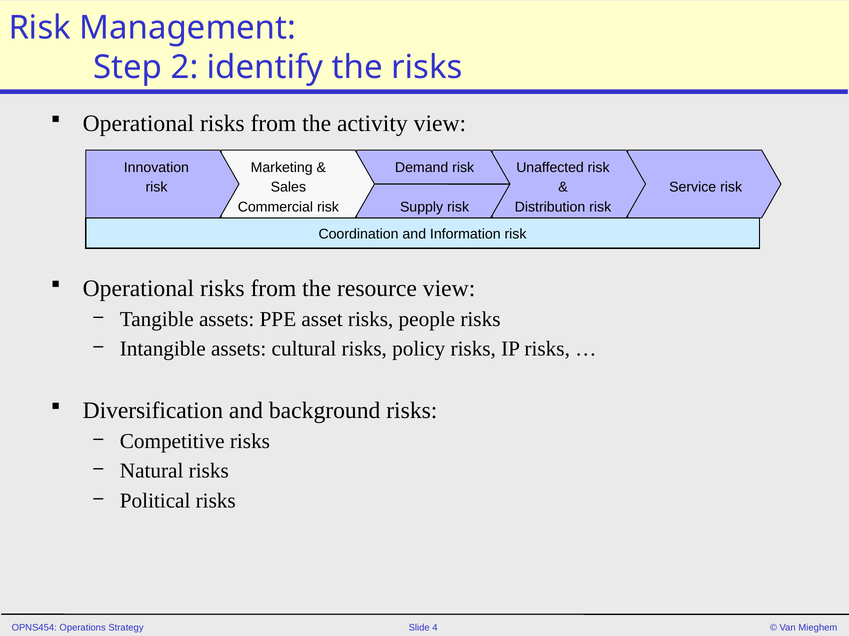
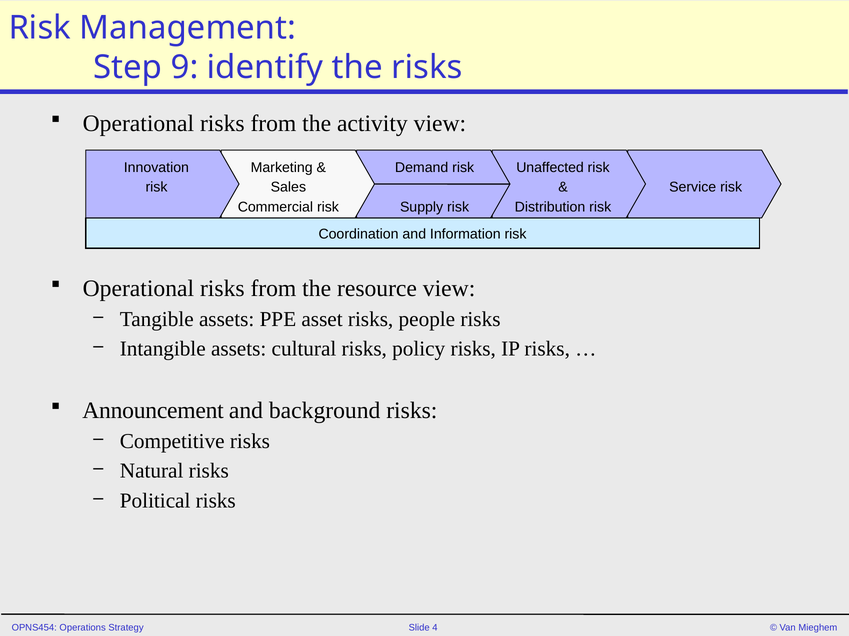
2: 2 -> 9 (185, 68)
Diversification: Diversification -> Announcement (153, 411)
